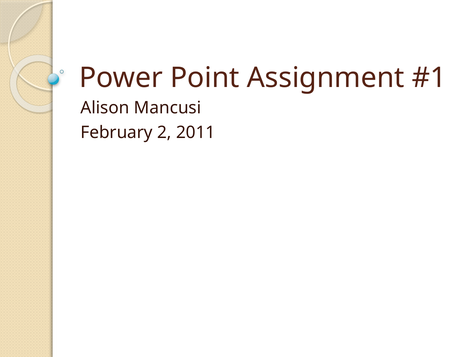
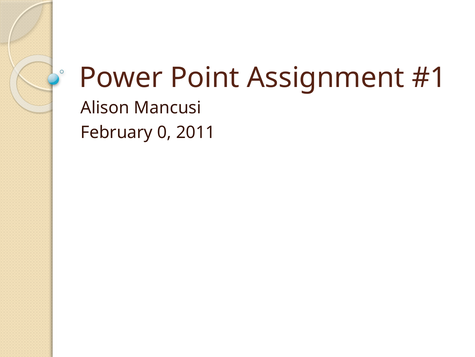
2: 2 -> 0 (164, 132)
